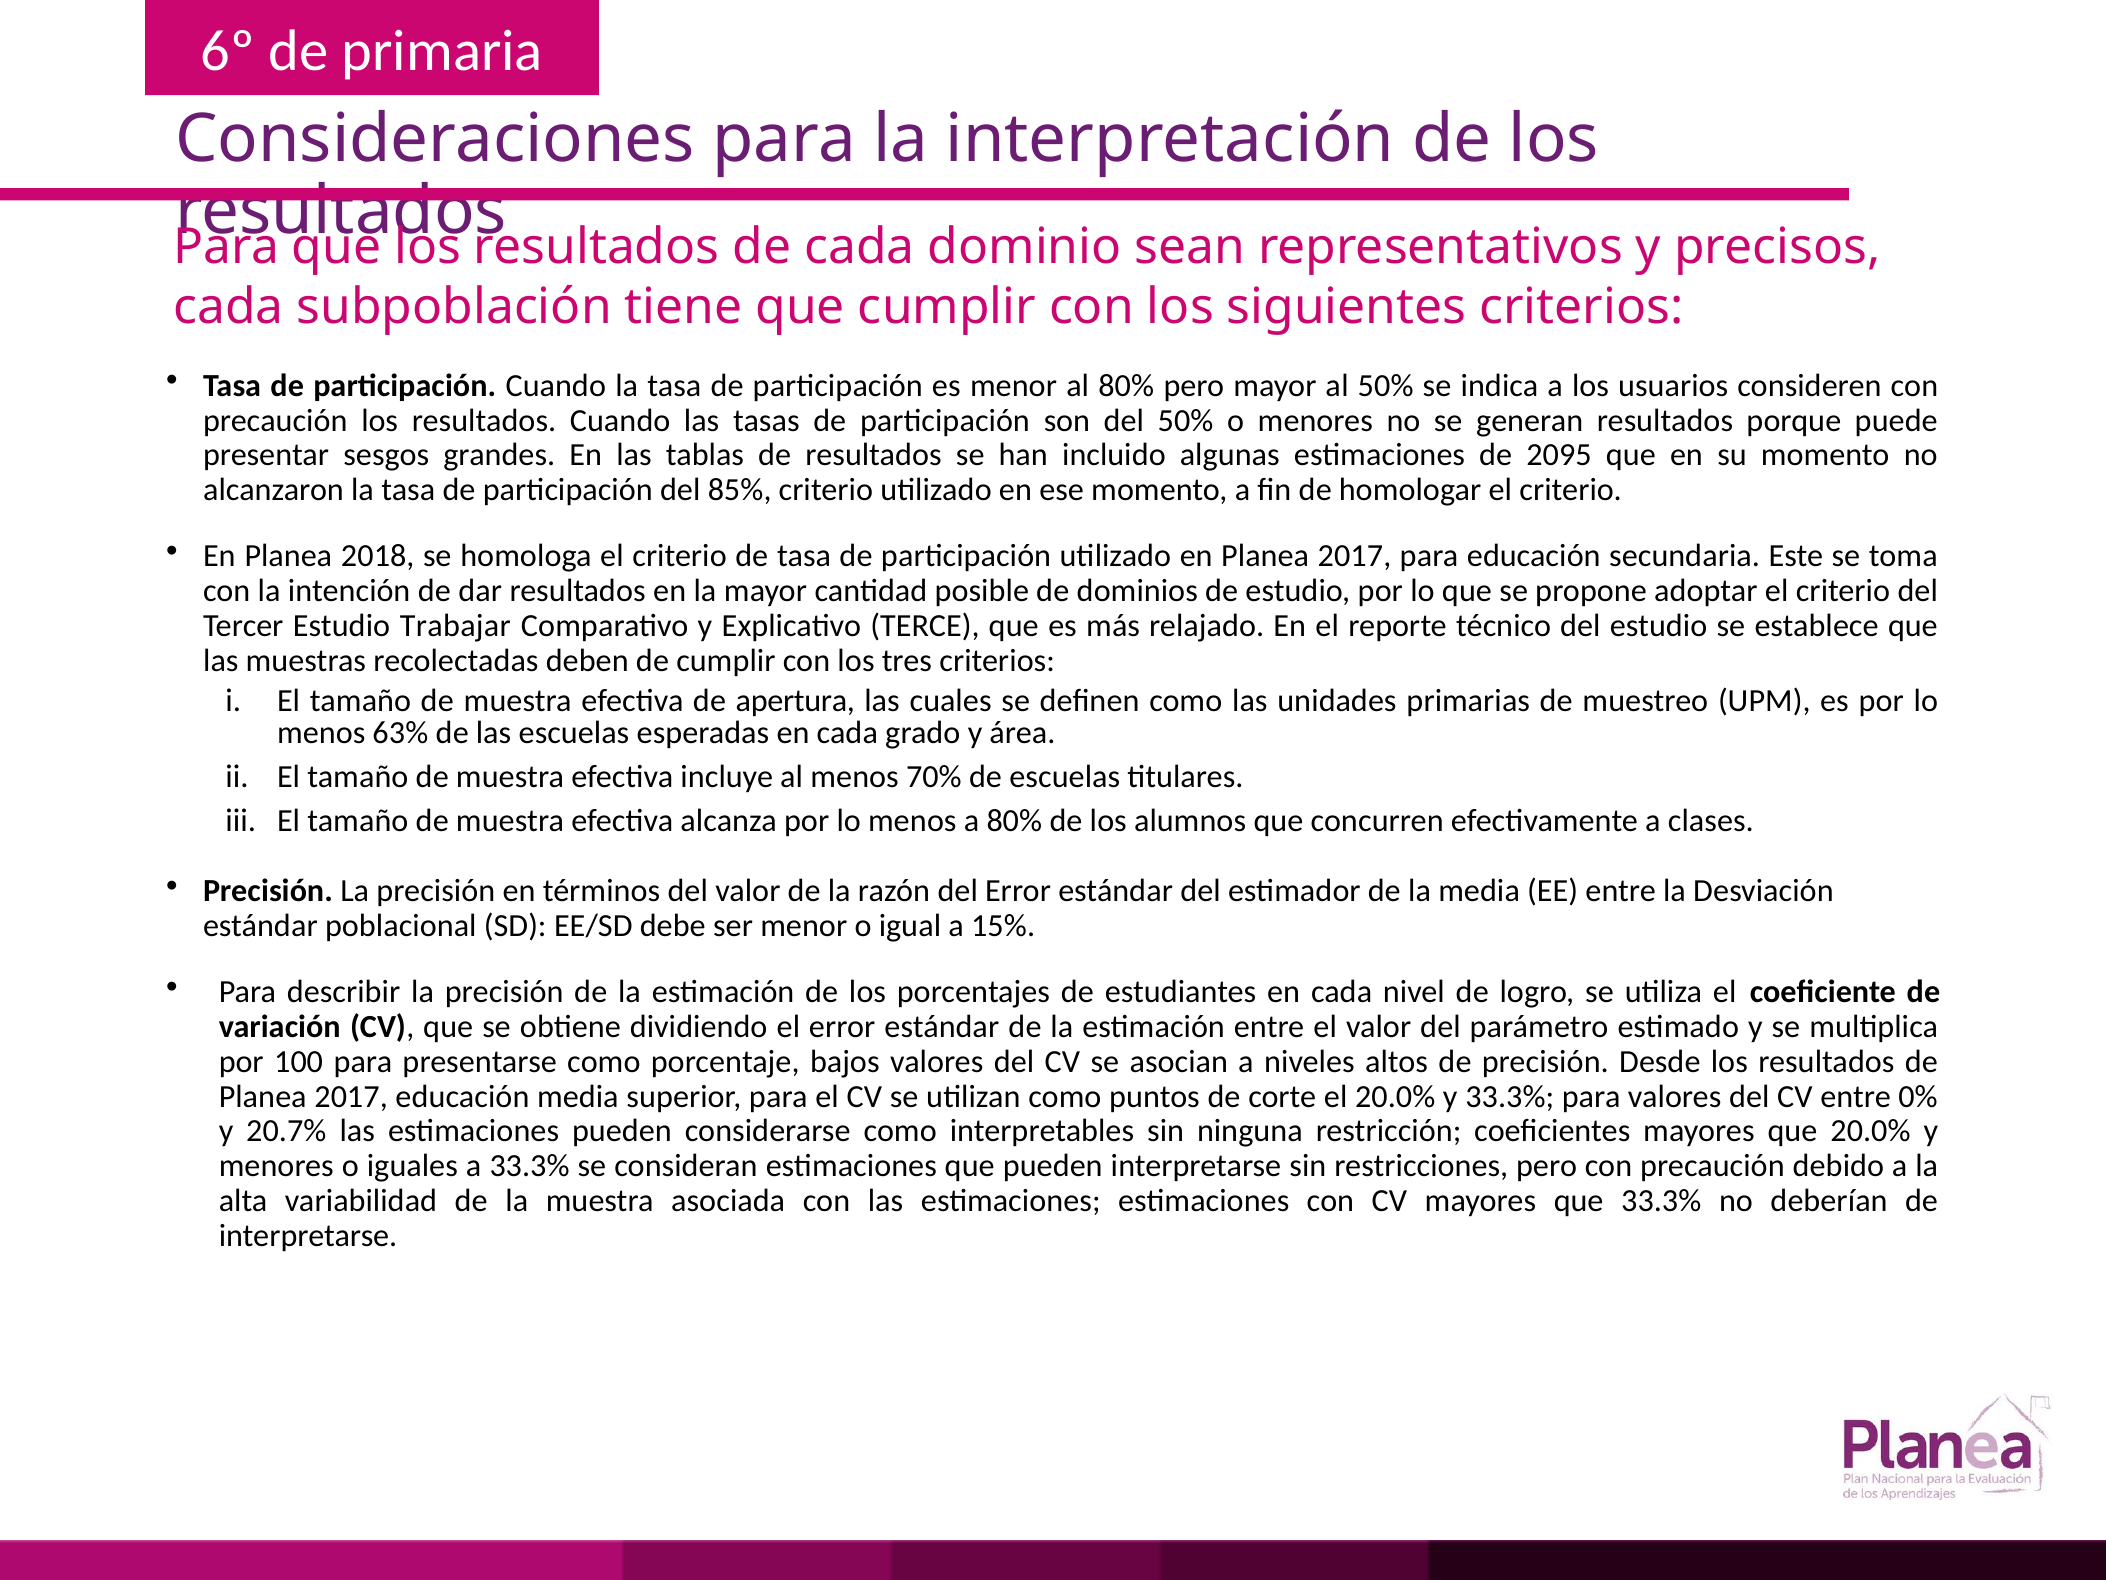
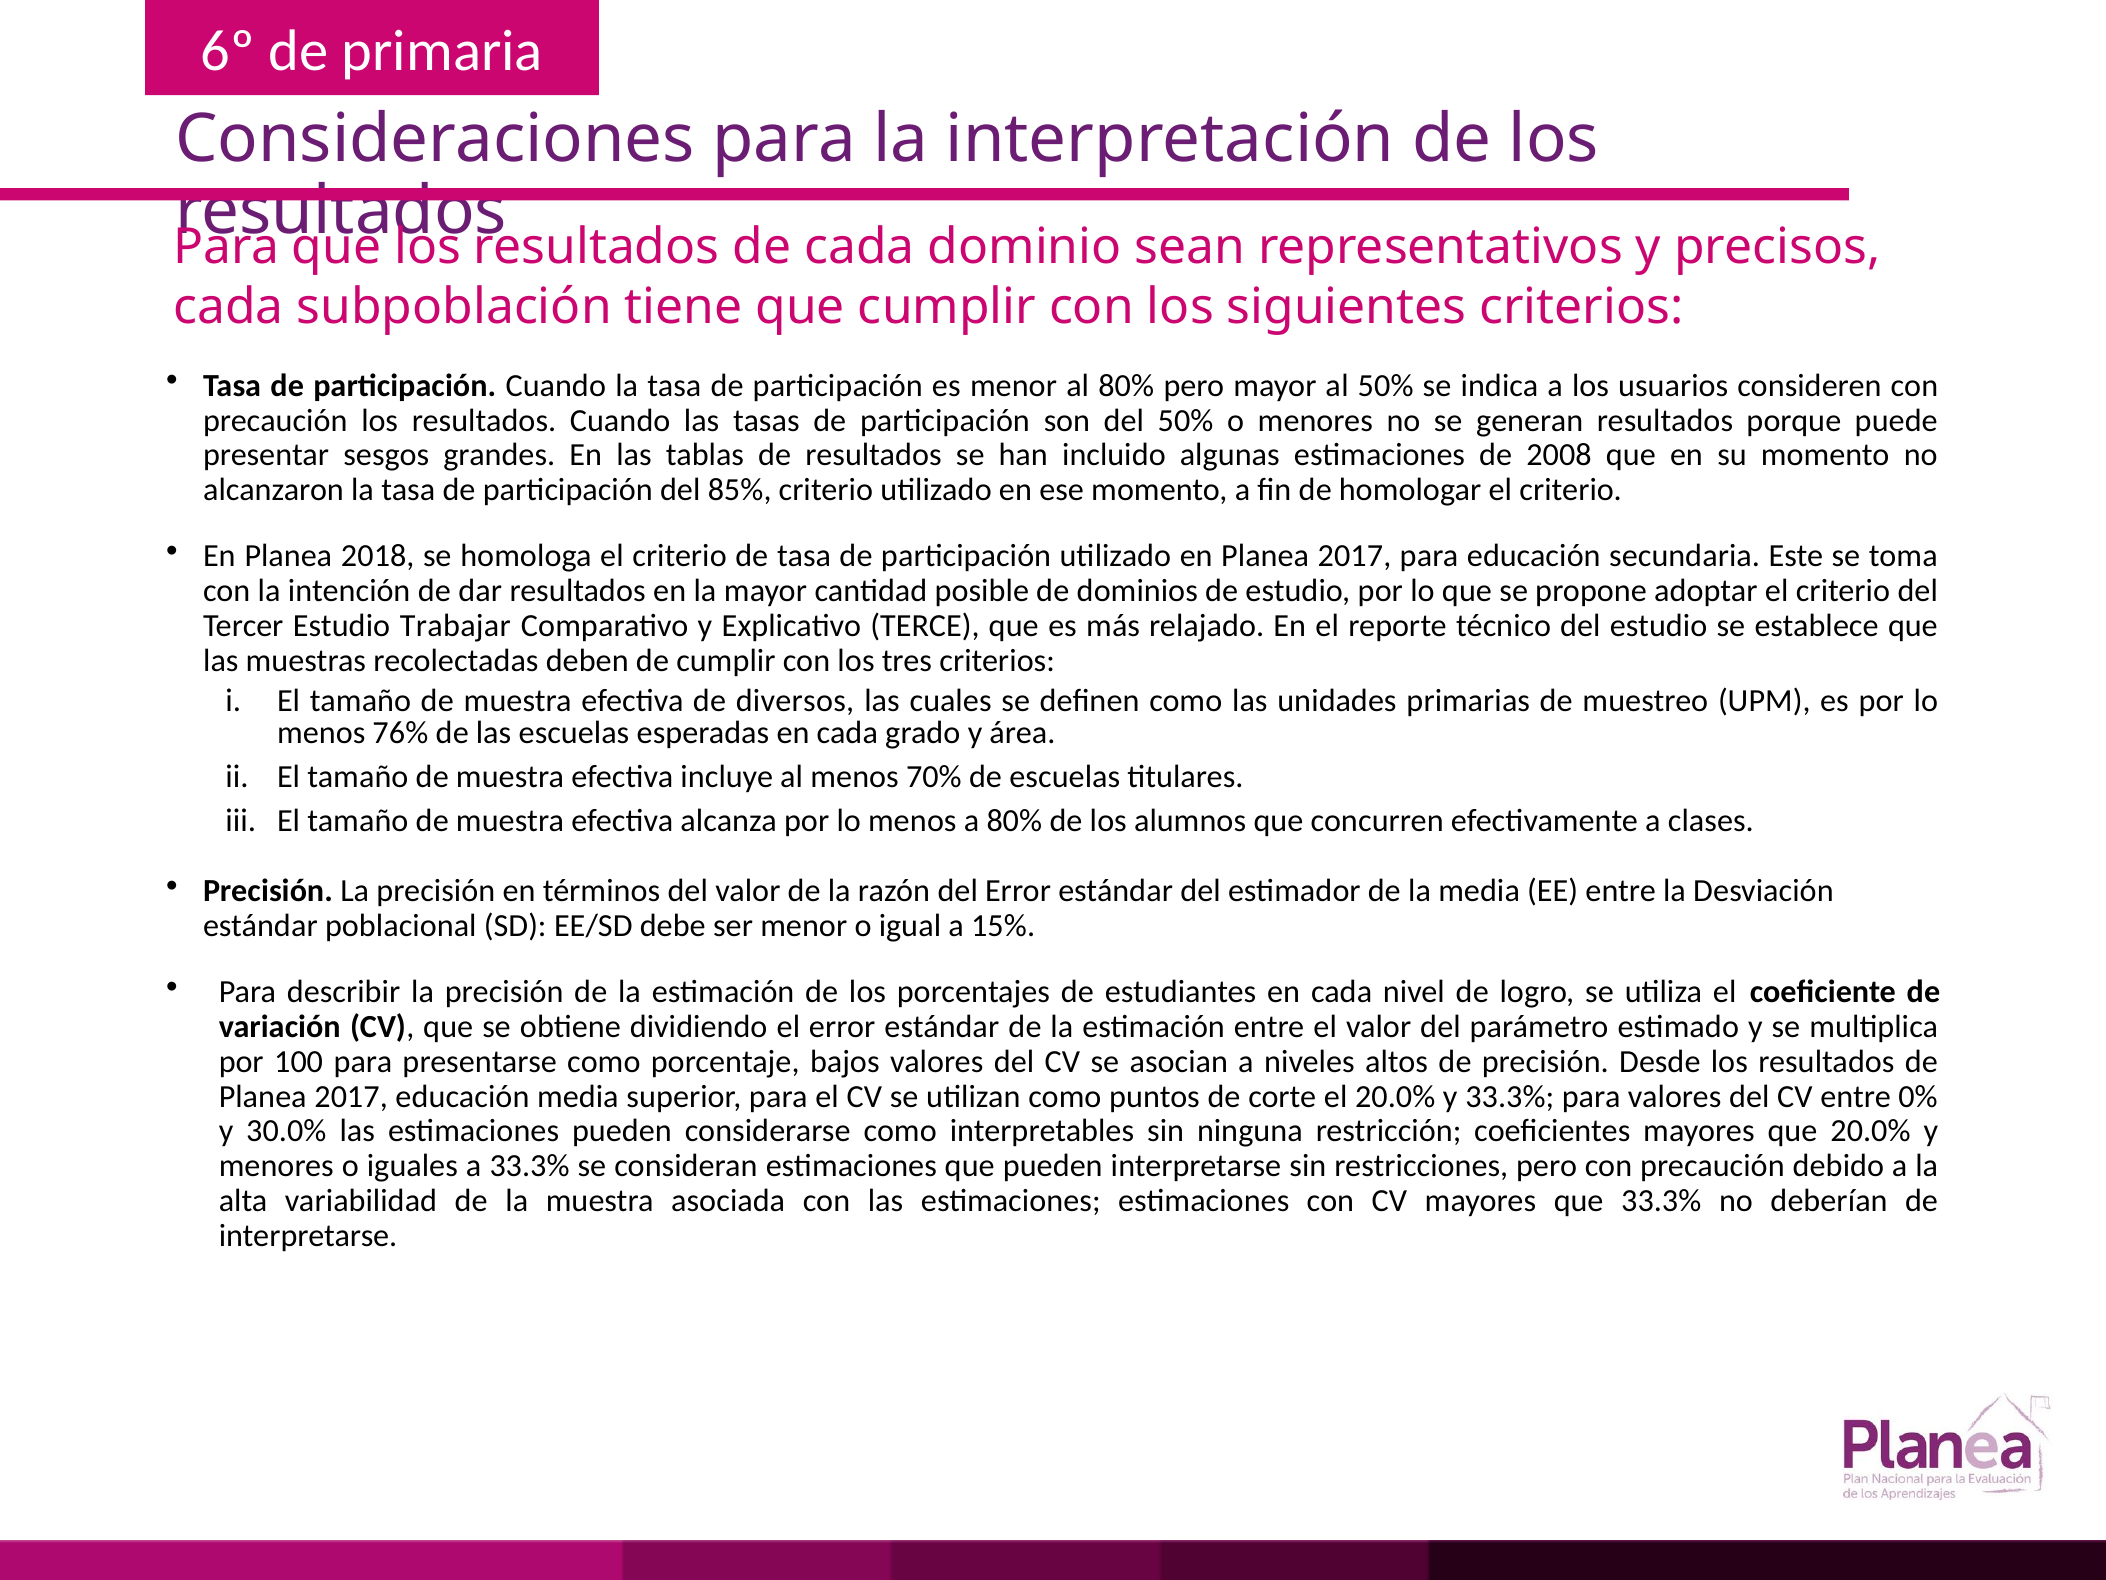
2095: 2095 -> 2008 (1559, 455)
apertura: apertura -> diversos (795, 701)
63%: 63% -> 76% (400, 732)
20.7%: 20.7% -> 30.0% (286, 1131)
